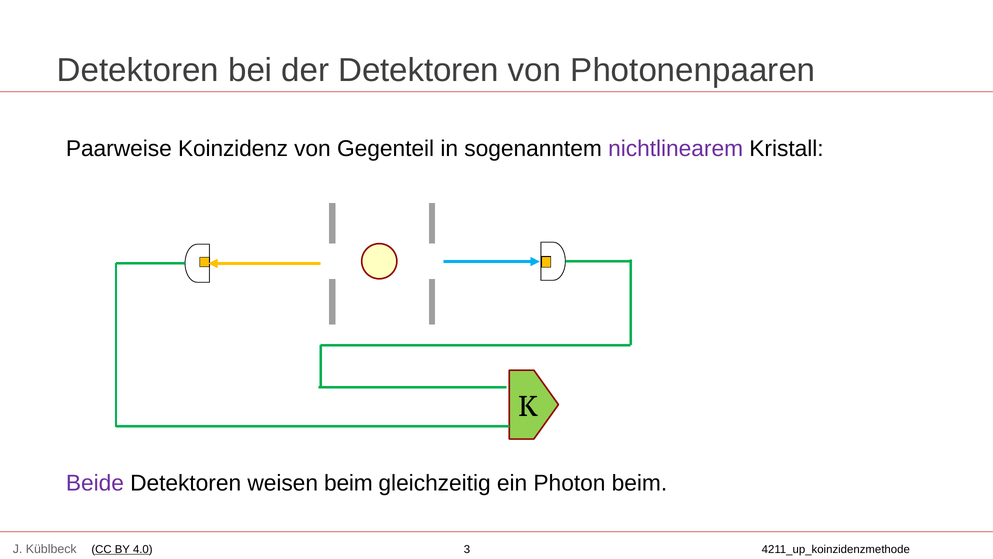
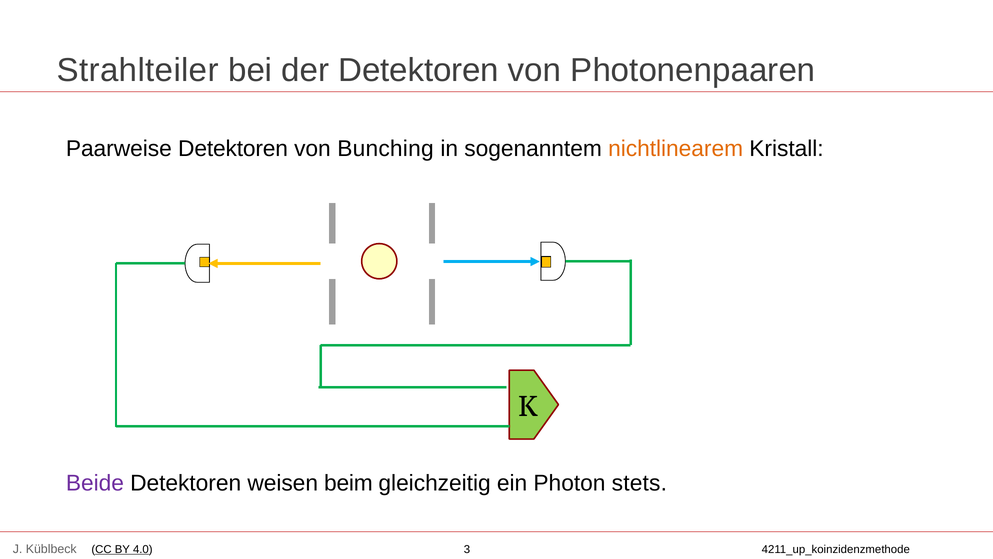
Detektoren: Detektoren -> Strahlteiler (138, 70)
Paarweise Koinzidenz: Koinzidenz -> Detektoren (233, 149)
Gegenteil: Gegenteil -> Bunching (385, 149)
nichtlinearem colour: purple -> orange (676, 149)
Photon beim: beim -> stets (639, 483)
